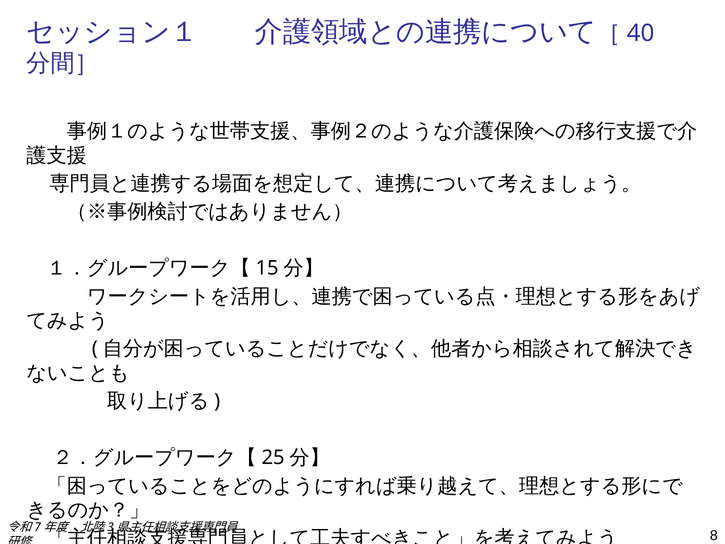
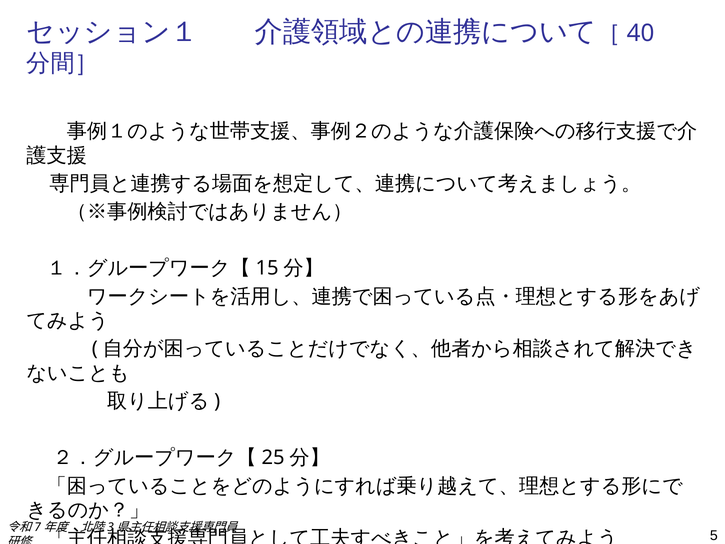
8: 8 -> 5 (714, 536)
